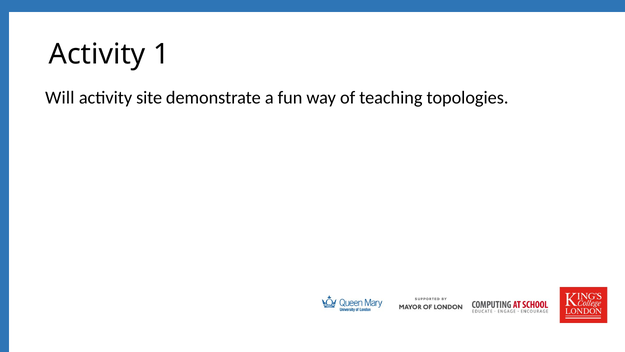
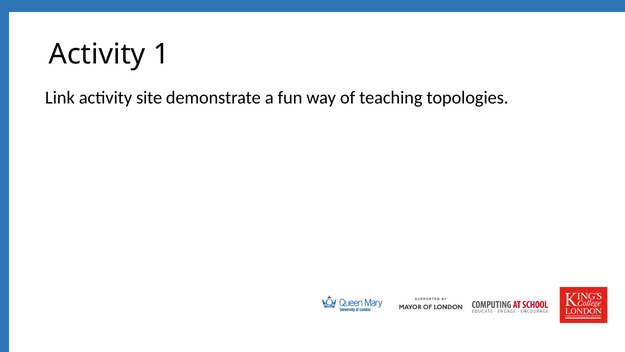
Will: Will -> Link (60, 98)
